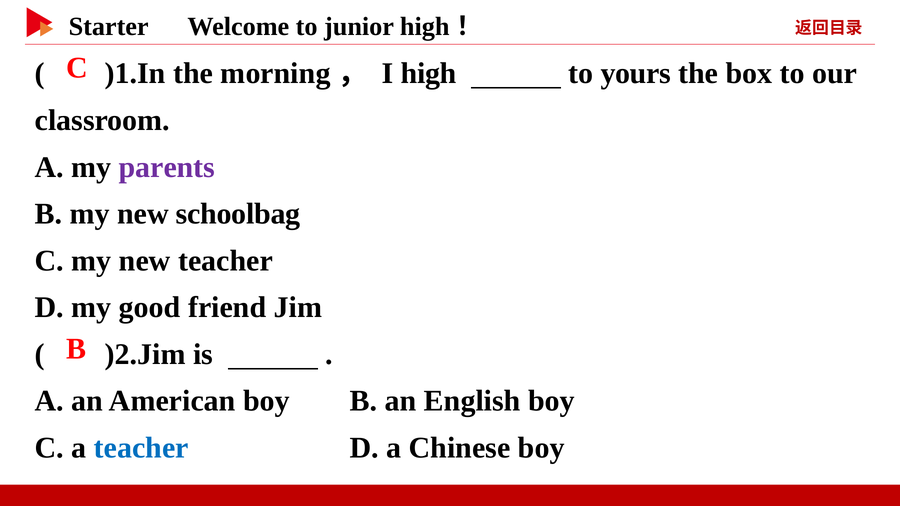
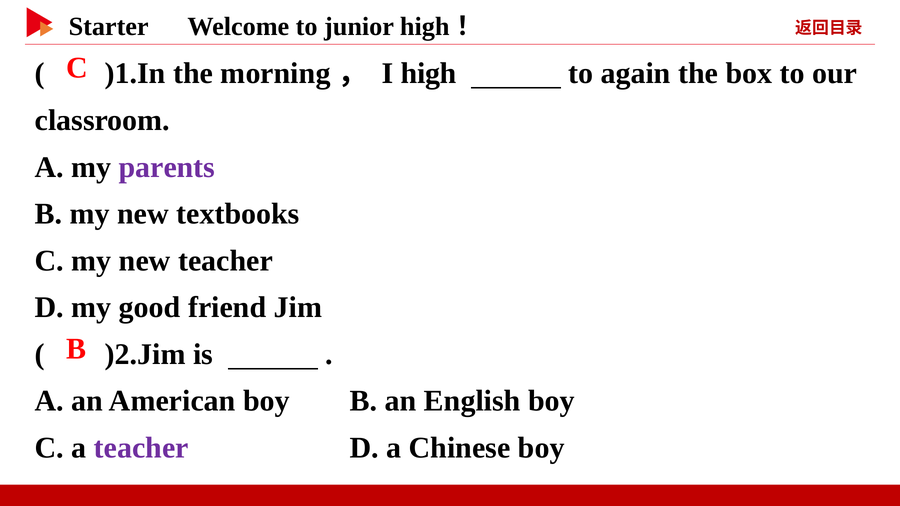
yours: yours -> again (636, 74)
schoolbag: schoolbag -> textbooks (238, 214)
teacher colour: blue -> purple (141, 448)
